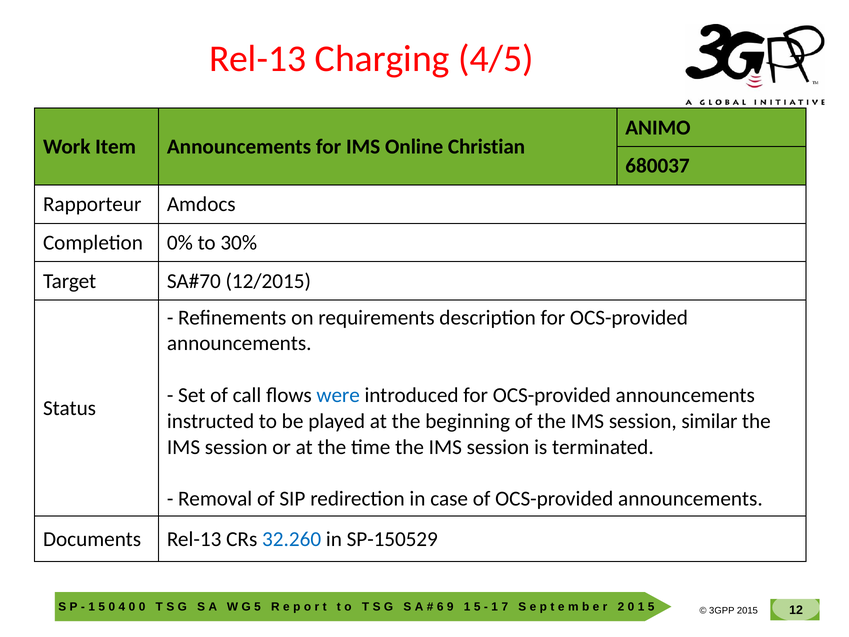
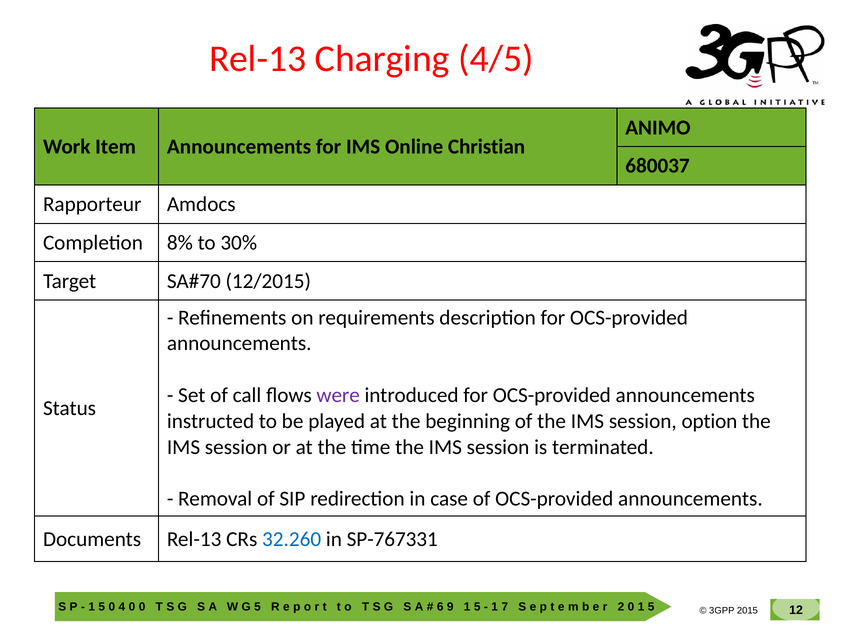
0%: 0% -> 8% (180, 243)
were colour: blue -> purple (338, 395)
similar: similar -> option (709, 421)
SP-150529: SP-150529 -> SP-767331 (392, 539)
